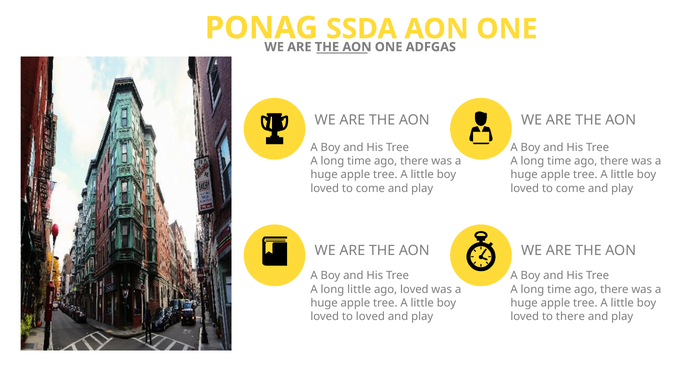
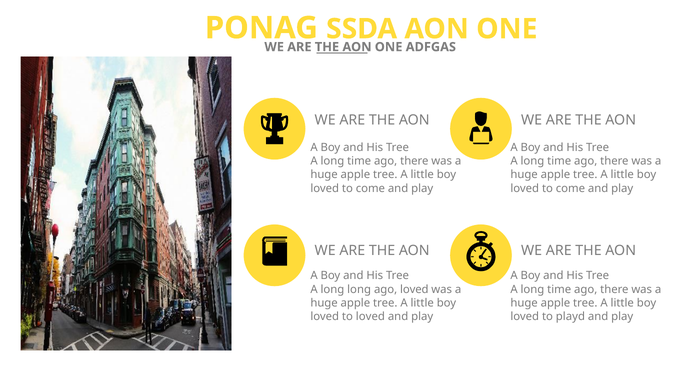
long little: little -> long (359, 289)
to there: there -> playd (570, 317)
